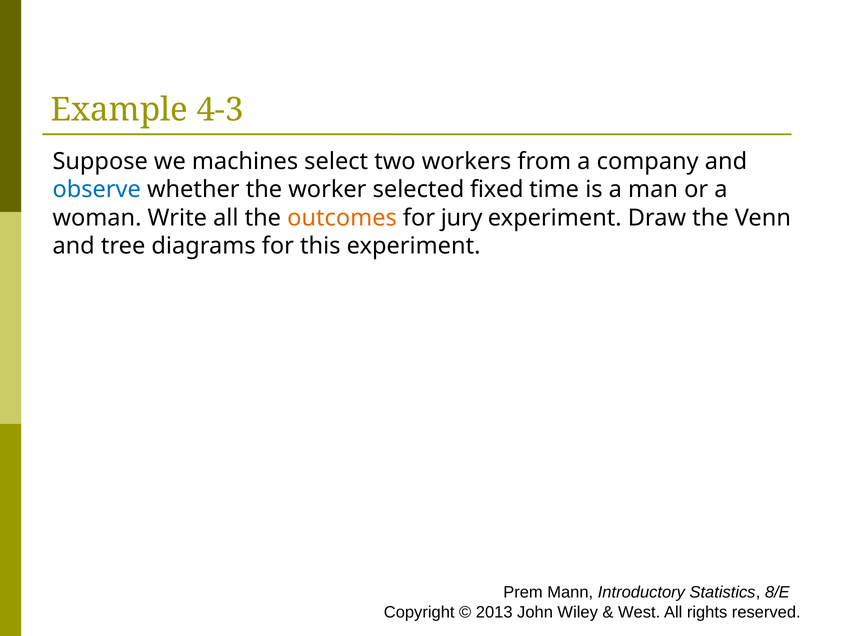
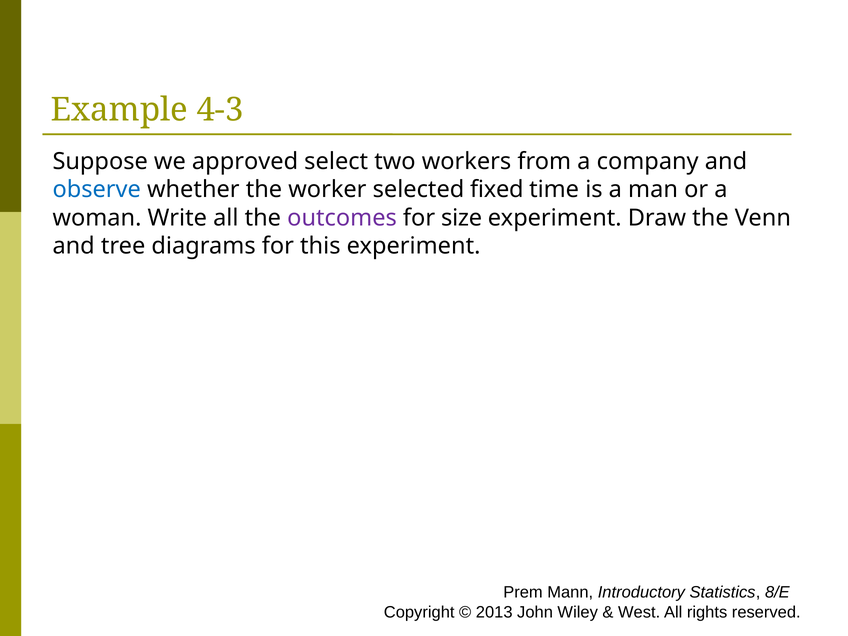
machines: machines -> approved (245, 161)
outcomes colour: orange -> purple (342, 218)
jury: jury -> size (462, 218)
